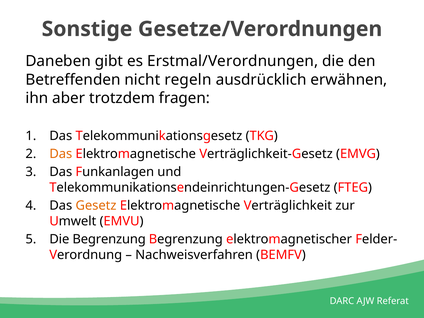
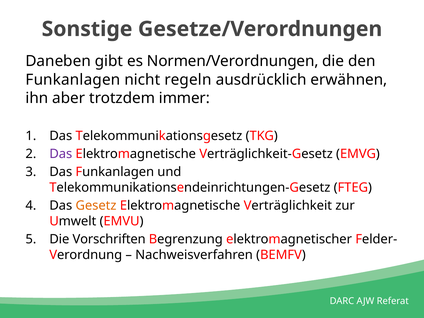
Erstmal/Verordnungen: Erstmal/Verordnungen -> Normen/Verordnungen (233, 61)
Betreffenden: Betreffenden -> Funkanlagen (73, 80)
fragen: fragen -> immer (184, 98)
Das colour: orange -> purple (61, 154)
Die Begrenzung: Begrenzung -> Vorschriften (109, 239)
